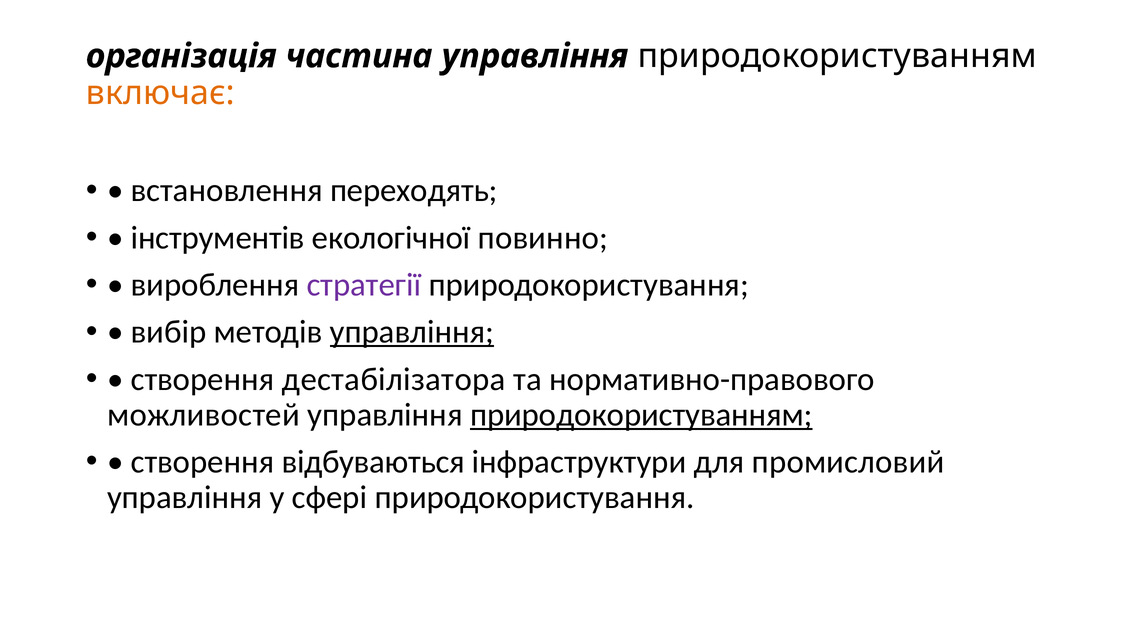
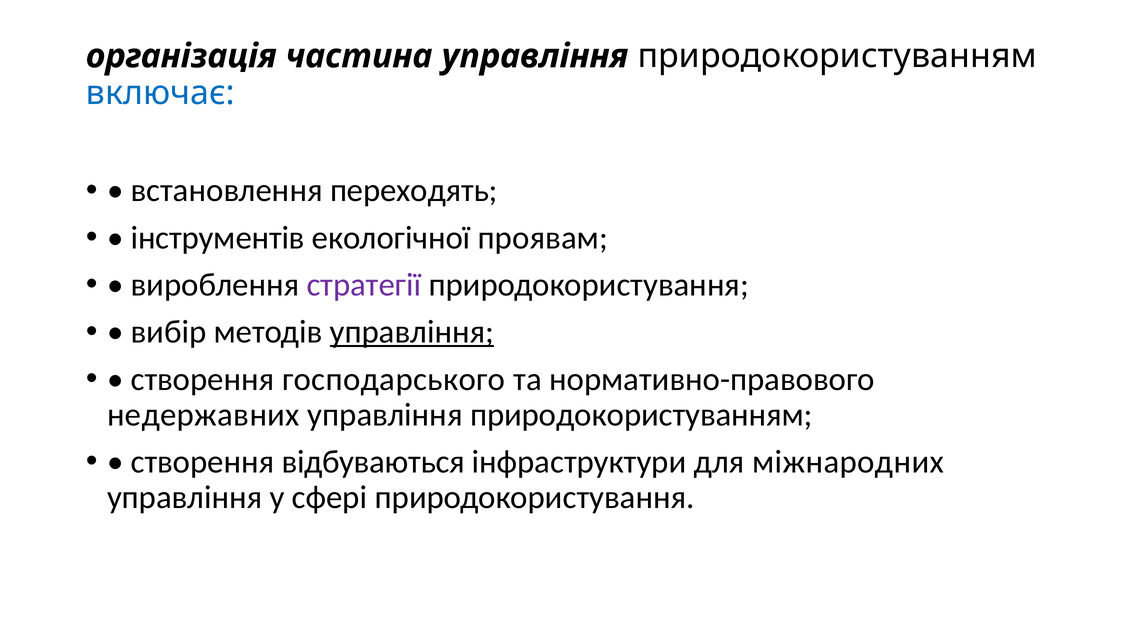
включає colour: orange -> blue (160, 93)
повинно: повинно -> проявам (543, 238)
дестабілізатора: дестабілізатора -> господарського (394, 379)
можливостей: можливостей -> недержавних (203, 415)
природокористуванням underline: present -> none (641, 415)
промисловий: промисловий -> міжнародних (848, 462)
